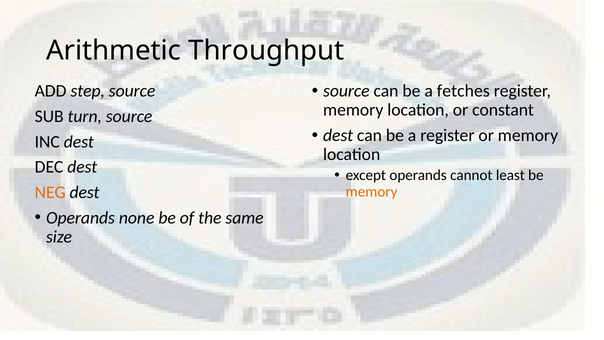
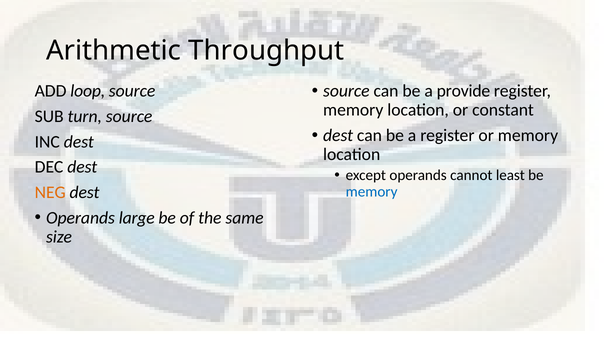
fetches: fetches -> provide (463, 91)
step: step -> loop (88, 91)
memory colour: orange -> blue (372, 191)
none: none -> large (137, 218)
